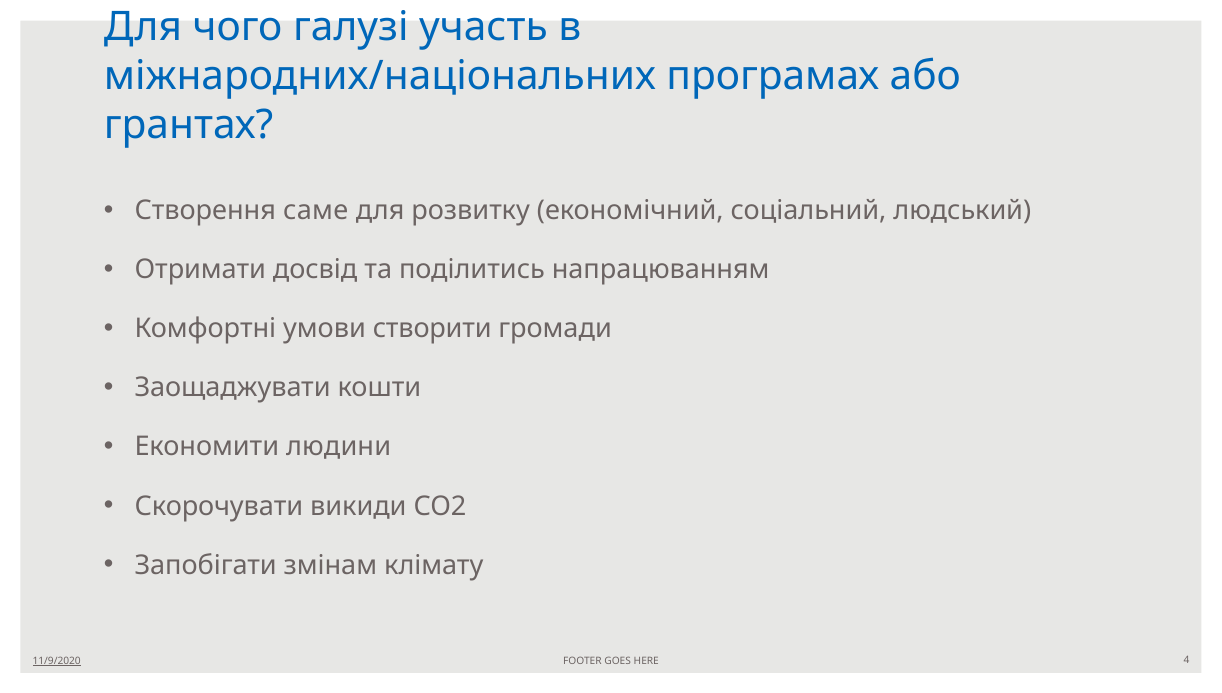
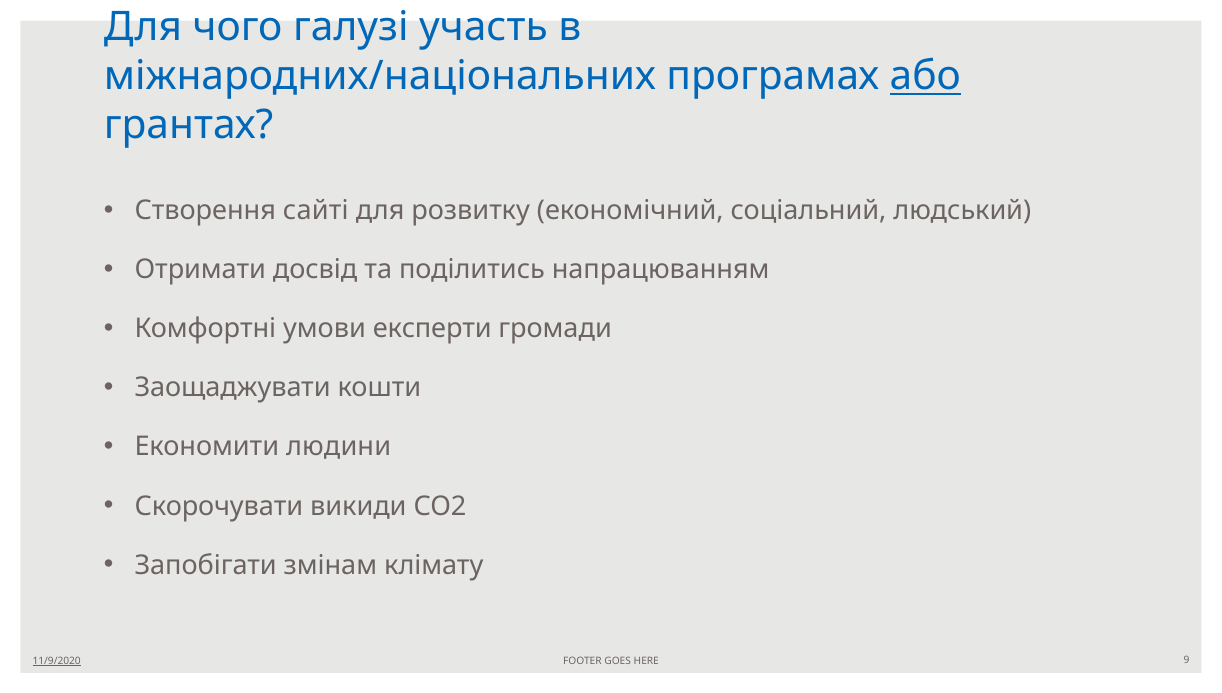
або underline: none -> present (925, 76)
саме: саме -> сайті (316, 211)
створити: створити -> експерти (432, 329)
4: 4 -> 9 (1187, 660)
